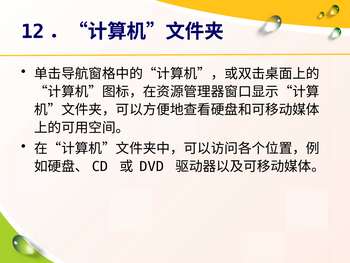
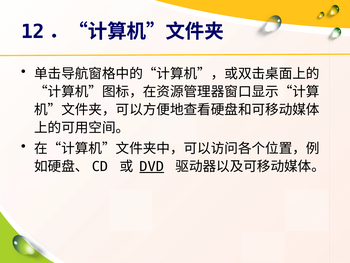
DVD underline: none -> present (152, 166)
